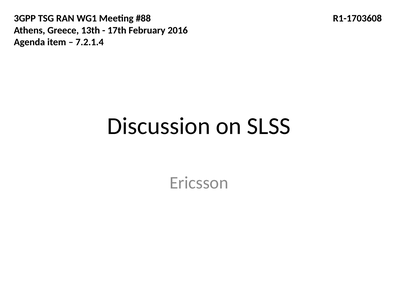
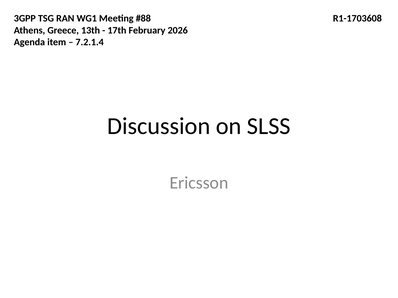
2016: 2016 -> 2026 (178, 30)
